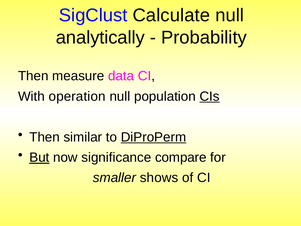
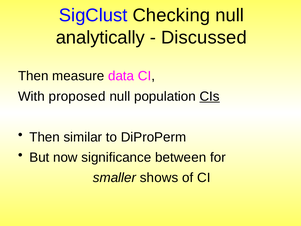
Calculate: Calculate -> Checking (171, 15)
Probability: Probability -> Discussed (204, 37)
operation: operation -> proposed (77, 96)
DiProPerm underline: present -> none (153, 137)
But underline: present -> none (39, 157)
compare: compare -> between (181, 157)
